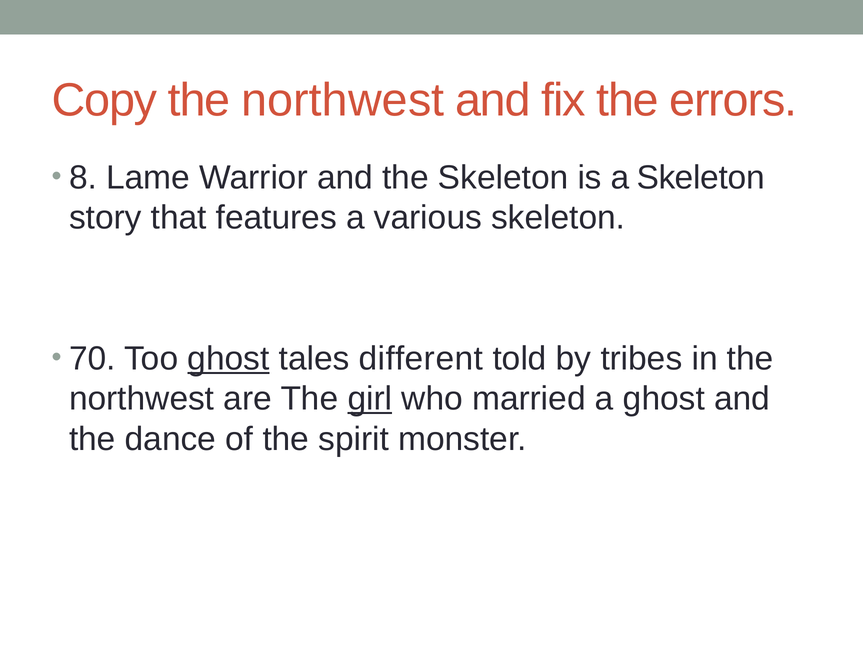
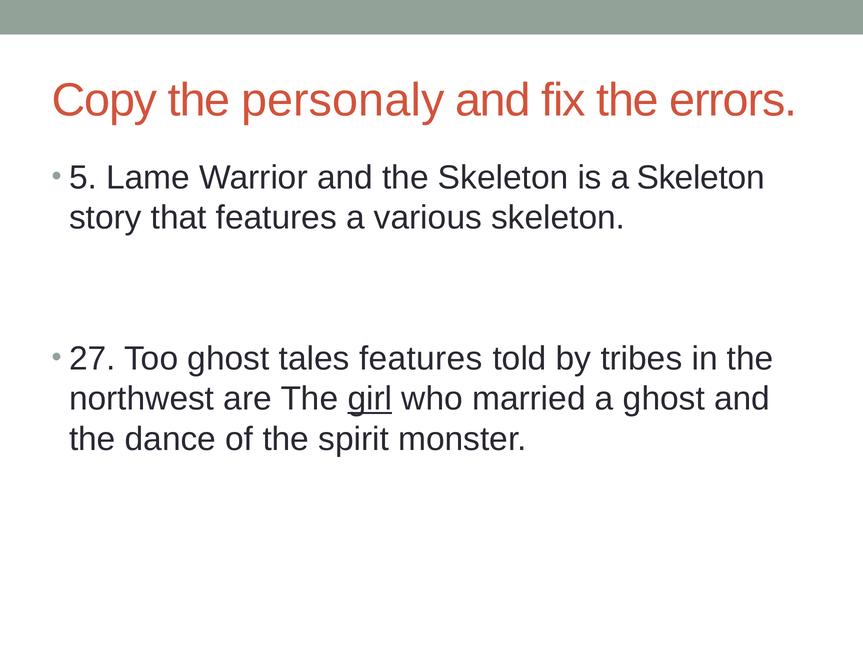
Copy the northwest: northwest -> personaly (343, 100)
8: 8 -> 5 (83, 178)
70: 70 -> 27 (92, 359)
ghost underline: present -> none (228, 359)
tales different: different -> features (421, 359)
